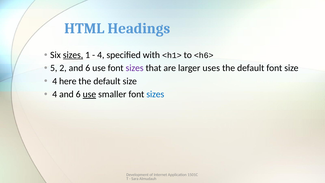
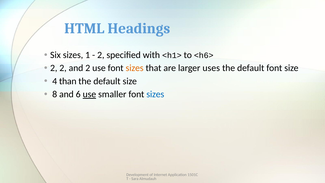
sizes underline: present -> none (73, 55)
4: 4 -> 2 (101, 55)
5: 5 -> 2 (54, 68)
2 and 6: 6 -> 2 (88, 68)
sizes colour: purple -> orange (135, 68)
here: here -> than (68, 81)
4: 4 -> 8 (55, 94)
